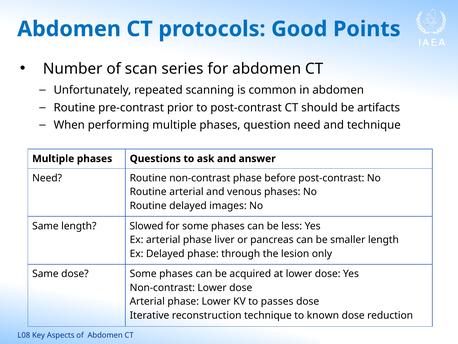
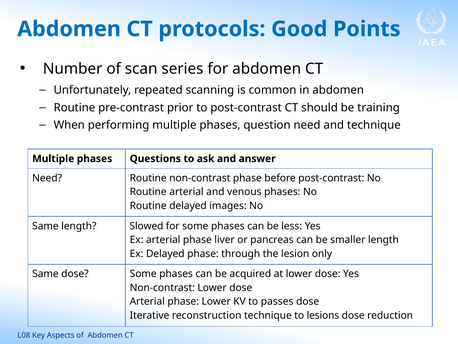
artifacts: artifacts -> training (379, 107)
known: known -> lesions (323, 315)
